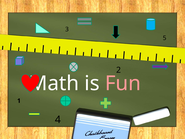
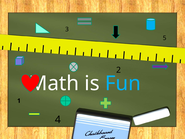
Fun colour: pink -> light blue (123, 83)
